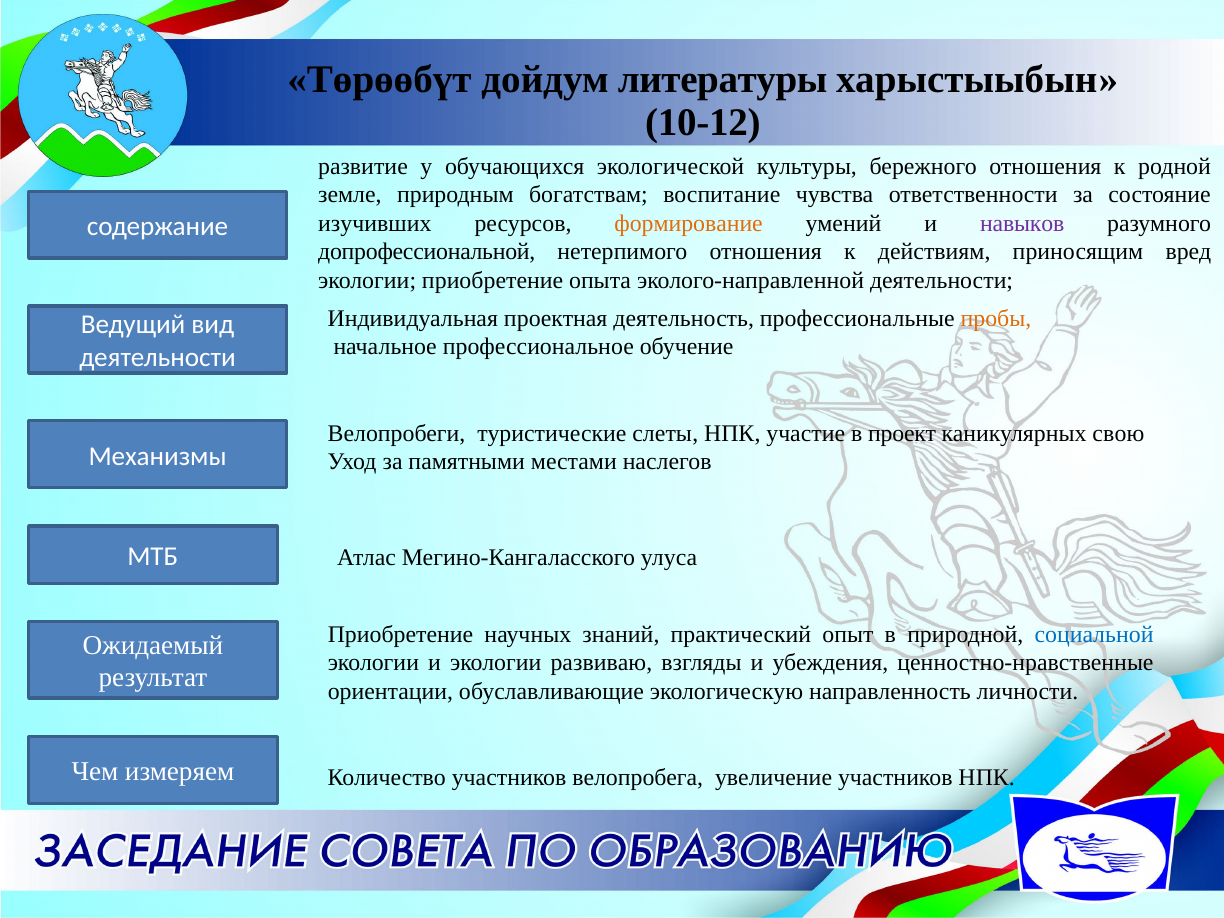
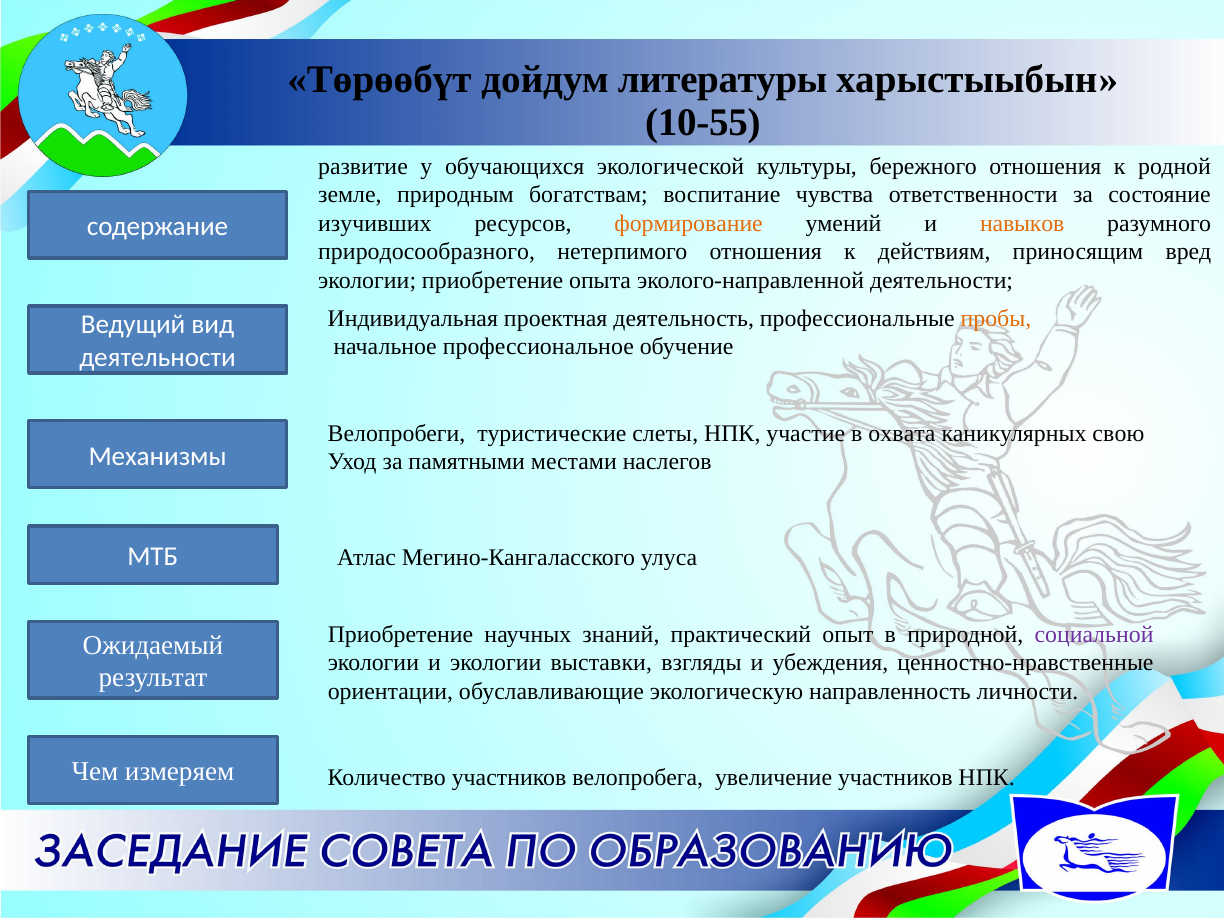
10-12: 10-12 -> 10-55 (703, 122)
навыков colour: purple -> orange (1022, 223)
допрофессиональной: допрофессиональной -> природосообразного (427, 252)
проект: проект -> охвата (902, 434)
социальной colour: blue -> purple (1094, 634)
развиваю: развиваю -> выставки (601, 663)
